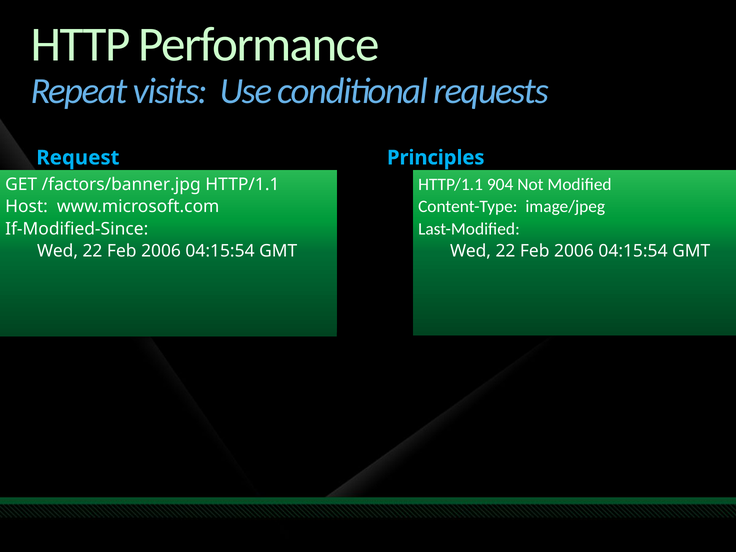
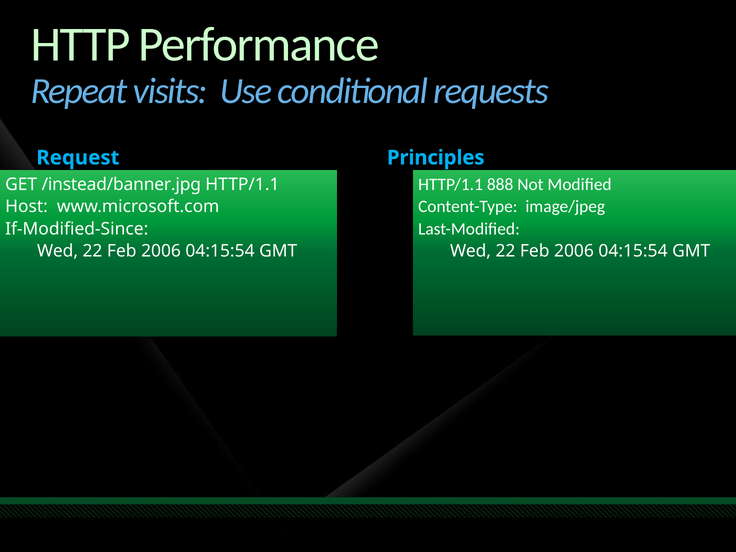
904: 904 -> 888 (500, 184)
/factors/banner.jpg: /factors/banner.jpg -> /instead/banner.jpg (121, 184)
